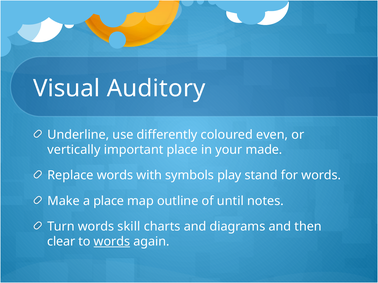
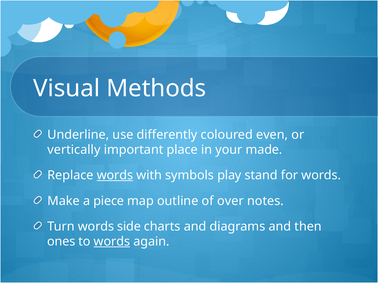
Auditory: Auditory -> Methods (156, 89)
words underline: none -> present (115, 176)
a place: place -> piece (109, 201)
until: until -> over (230, 201)
skill: skill -> side (129, 227)
clear: clear -> ones (61, 242)
